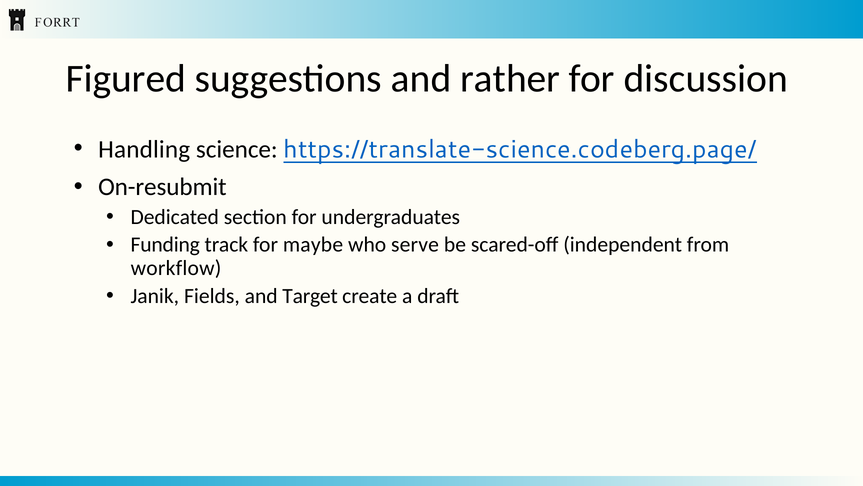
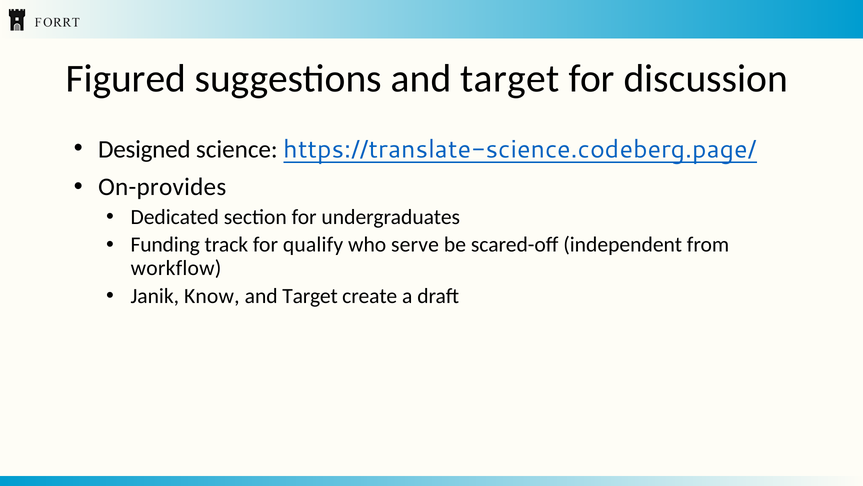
suggestions and rather: rather -> target (510, 79)
Handling: Handling -> Designed (144, 149)
On-resubmit: On-resubmit -> On-provides (162, 187)
maybe: maybe -> qualify (313, 244)
Fields: Fields -> Know (212, 296)
